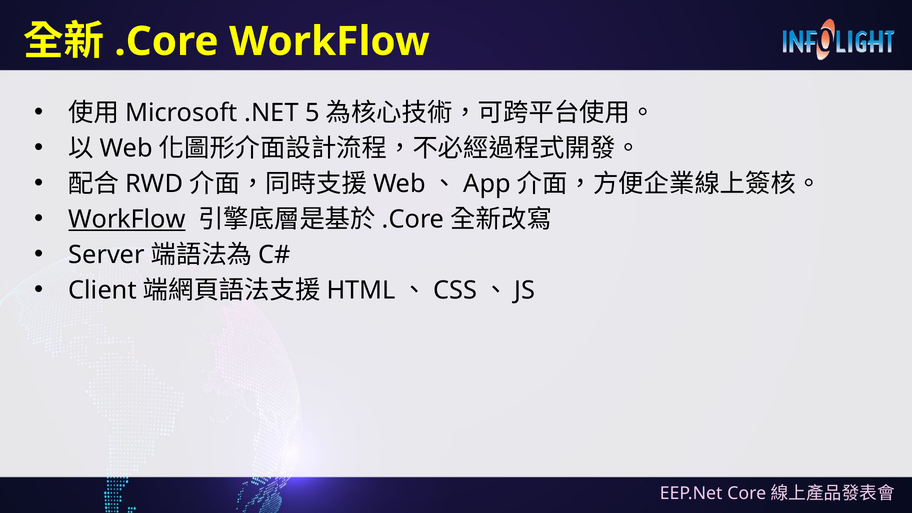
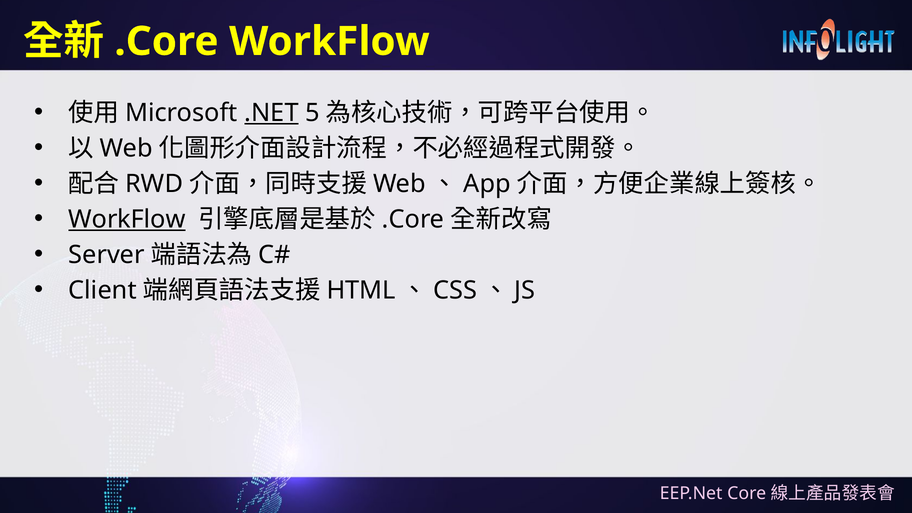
.NET underline: none -> present (271, 113)
